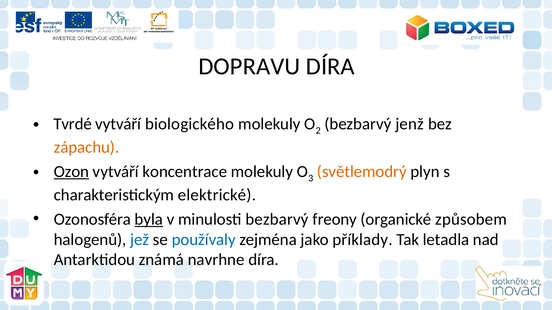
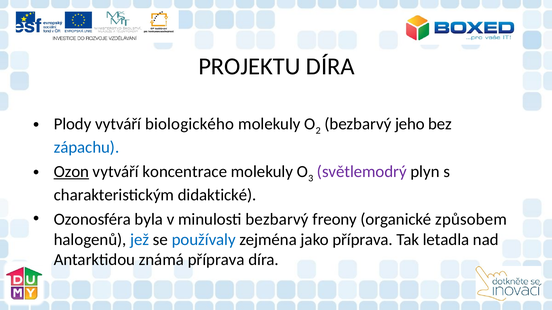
DOPRAVU: DOPRAVU -> PROJEKTU (249, 66)
Tvrdé: Tvrdé -> Plody (73, 124)
jenž: jenž -> jeho (410, 124)
zápachu colour: orange -> blue (87, 147)
světlemodrý colour: orange -> purple (362, 172)
elektrické: elektrické -> didaktické (217, 195)
byla underline: present -> none (149, 220)
jako příklady: příklady -> příprava (363, 240)
známá navrhne: navrhne -> příprava (216, 260)
